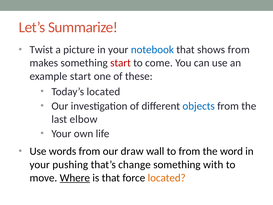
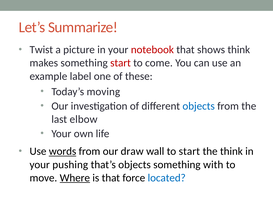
notebook colour: blue -> red (152, 50)
shows from: from -> think (239, 50)
example start: start -> label (81, 76)
Today’s located: located -> moving (103, 92)
words underline: none -> present (63, 151)
to from: from -> start (189, 151)
the word: word -> think (231, 151)
that’s change: change -> objects (135, 164)
located colour: orange -> blue (167, 178)
